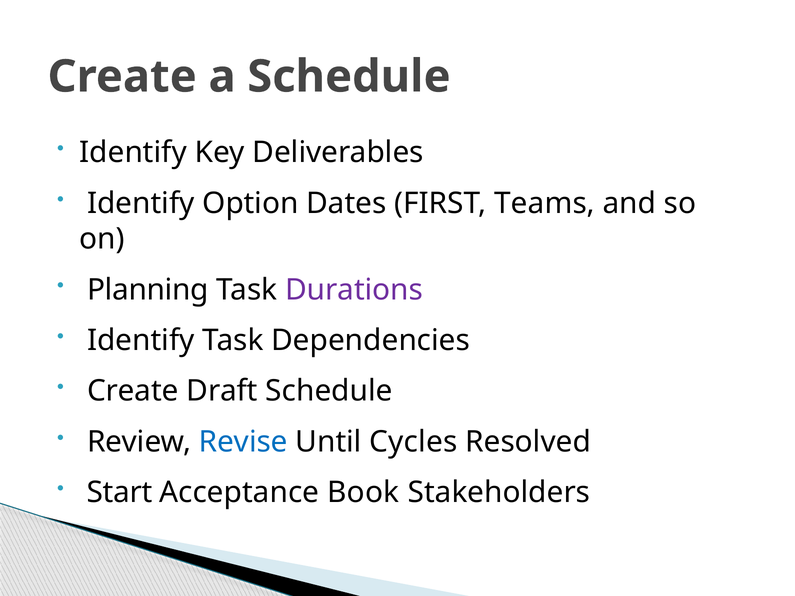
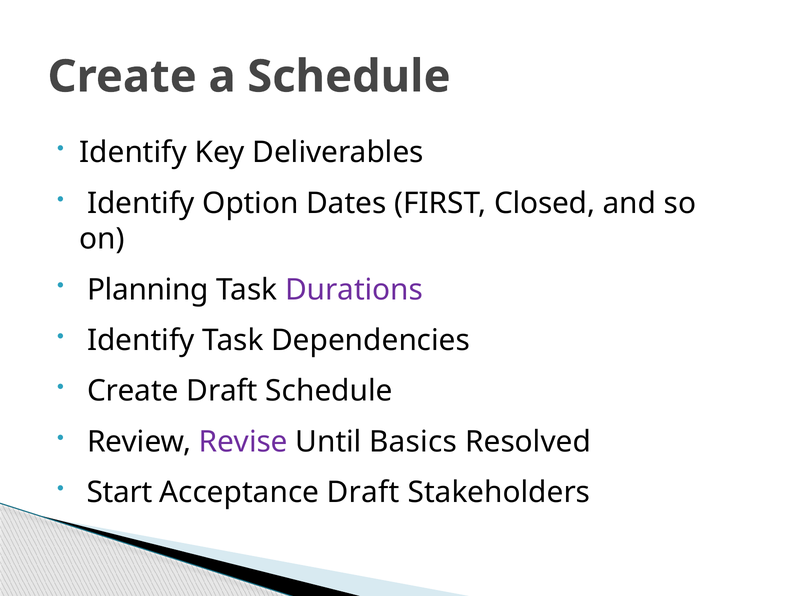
Teams: Teams -> Closed (545, 203)
Revise colour: blue -> purple (243, 442)
Cycles: Cycles -> Basics (413, 442)
Acceptance Book: Book -> Draft (363, 493)
